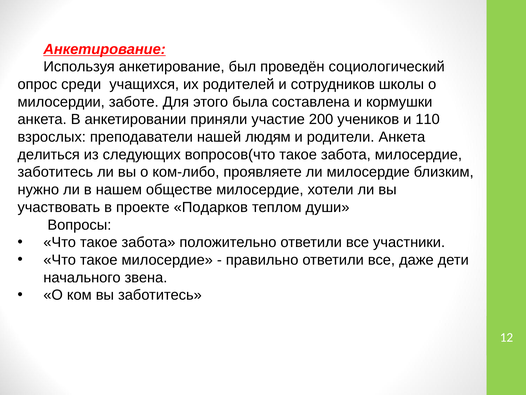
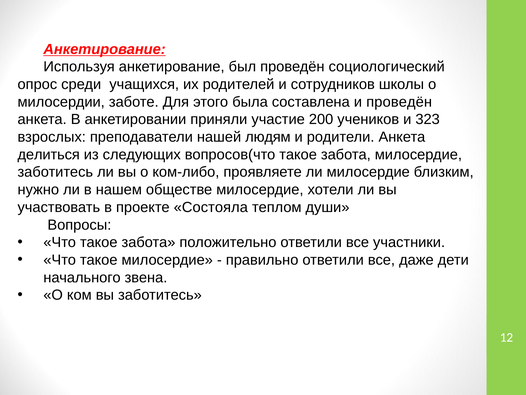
и кормушки: кормушки -> проведён (399, 102)
110: 110 -> 323 (428, 119)
Подарков: Подарков -> Состояла (211, 207)
